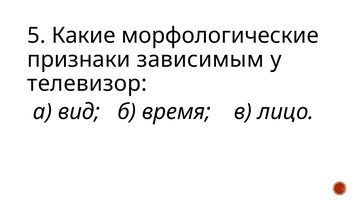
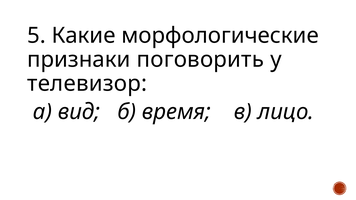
зависимым: зависимым -> поговорить (200, 60)
